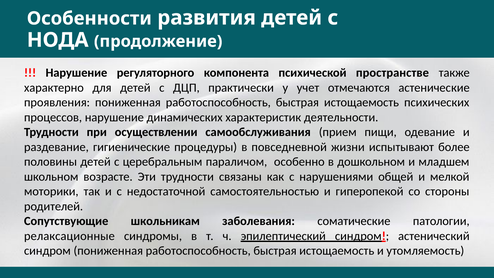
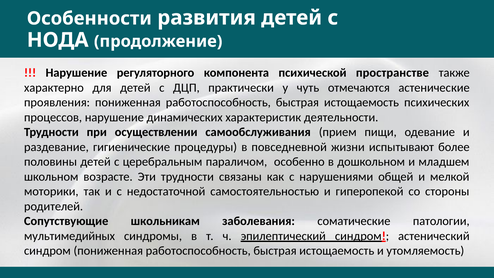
учет: учет -> чуть (308, 88)
релаксационные: релаксационные -> мультимедийных (70, 236)
